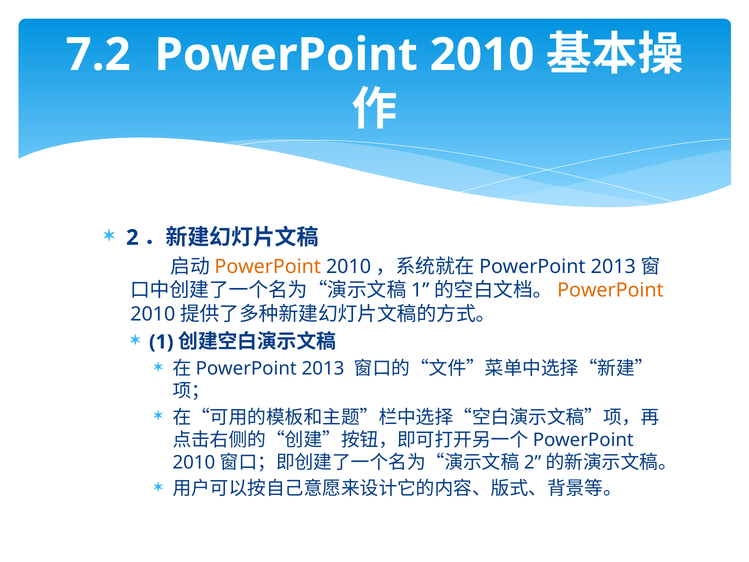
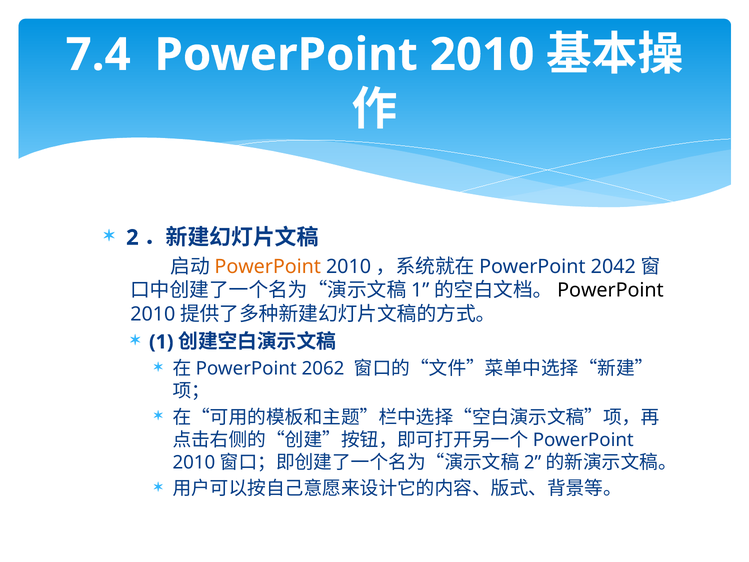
7.2: 7.2 -> 7.4 (98, 55)
PowerPoint 2013: 2013 -> 2042 (613, 267)
PowerPoint colour: orange -> black (610, 290)
2013: 2013 -> 2062 (323, 369)
